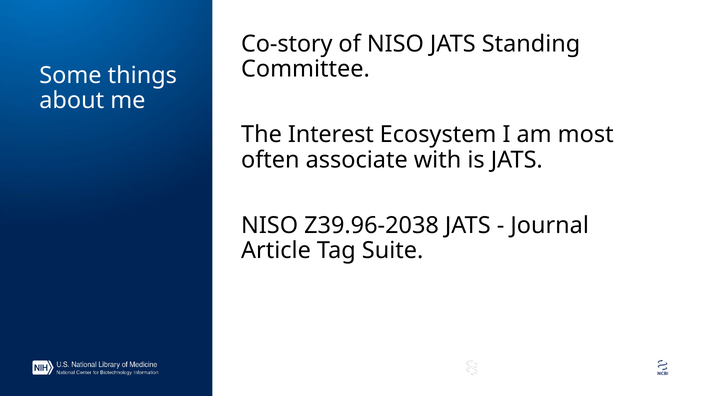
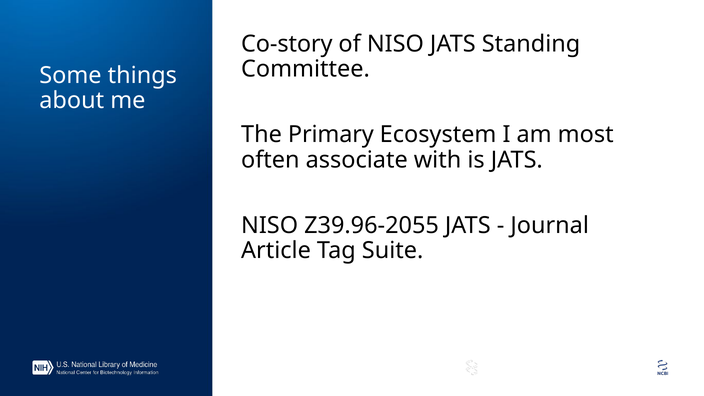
Interest: Interest -> Primary (331, 135)
Z39.96-2038: Z39.96-2038 -> Z39.96-2055 (372, 225)
